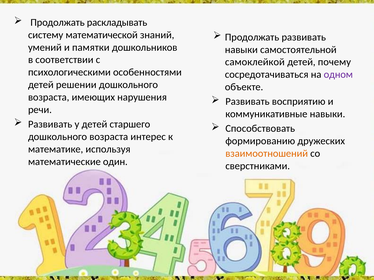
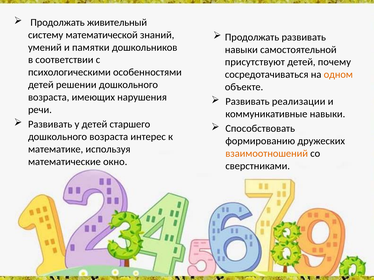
раскладывать: раскладывать -> живительный (117, 22)
самоклейкой: самоклейкой -> присутствуют (255, 62)
одном colour: purple -> orange (338, 75)
восприятию: восприятию -> реализации (299, 102)
один: один -> окно (115, 162)
